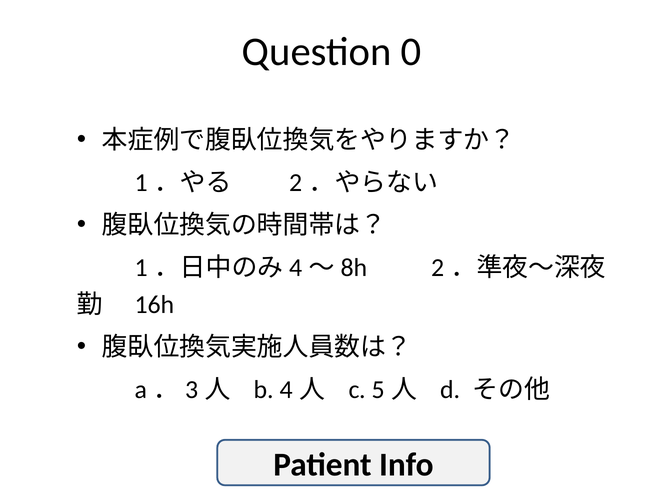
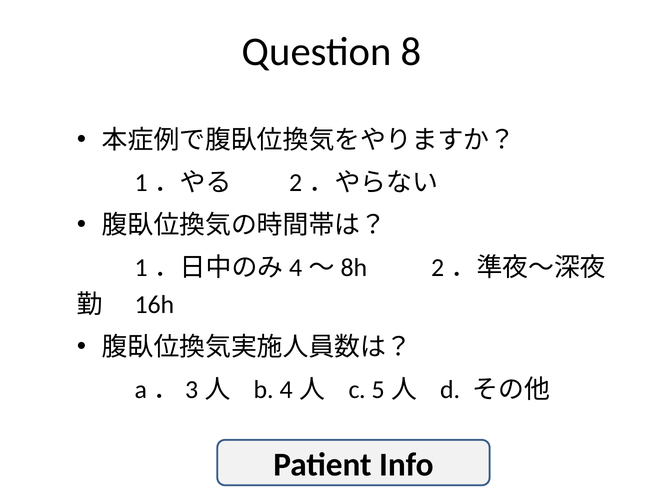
0: 0 -> 8 (411, 52)
